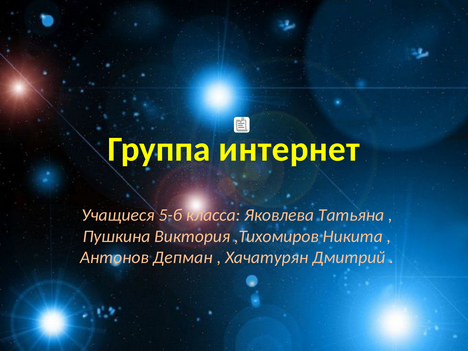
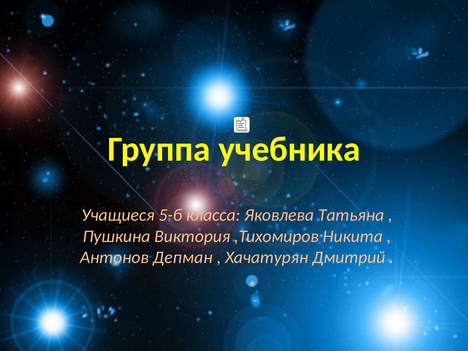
интернет: интернет -> учебника (289, 149)
